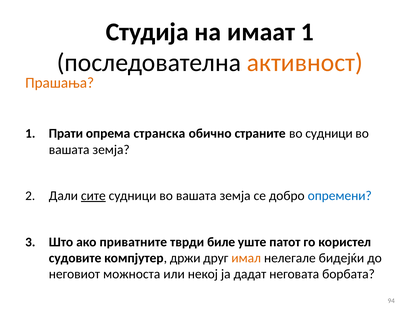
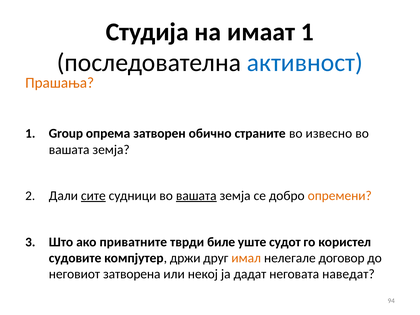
активност colour: orange -> blue (305, 63)
Прати: Прати -> Group (66, 133)
странска: странска -> затворен (159, 133)
во судници: судници -> извесно (329, 133)
вашата underline: none -> present (196, 196)
опремени colour: blue -> orange (340, 196)
патот: патот -> судот (285, 242)
бидејќи: бидејќи -> договор (342, 258)
можноста: можноста -> затворена (132, 274)
борбата: борбата -> наведат (348, 274)
